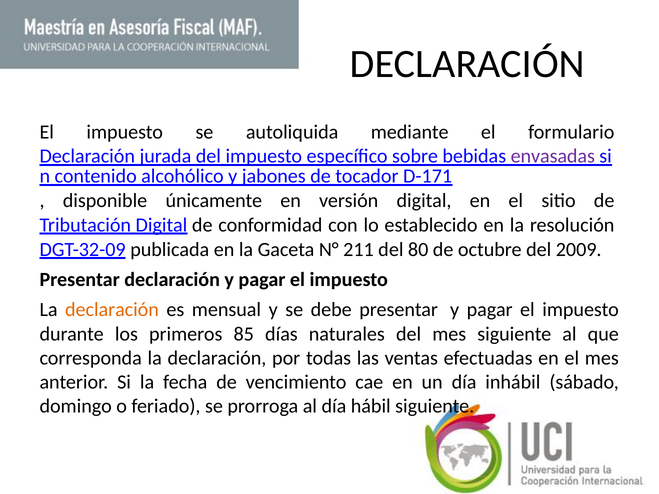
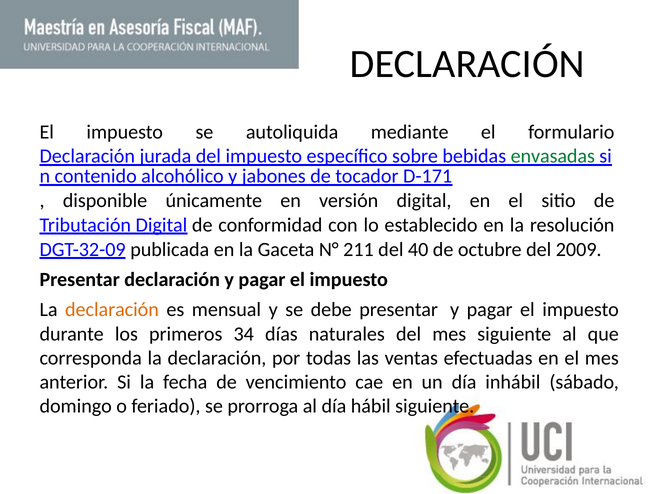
envasadas colour: purple -> green (553, 156)
80: 80 -> 40 (418, 250)
85: 85 -> 34 (244, 334)
